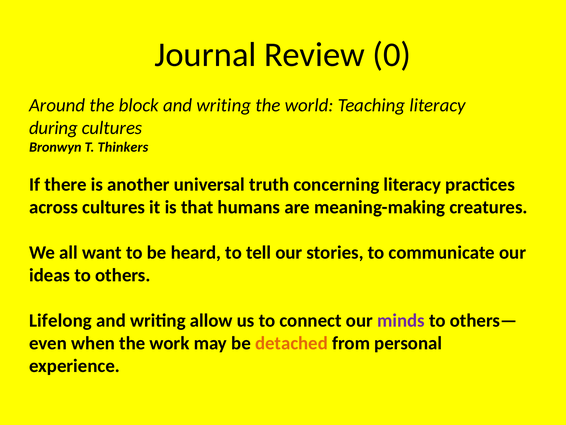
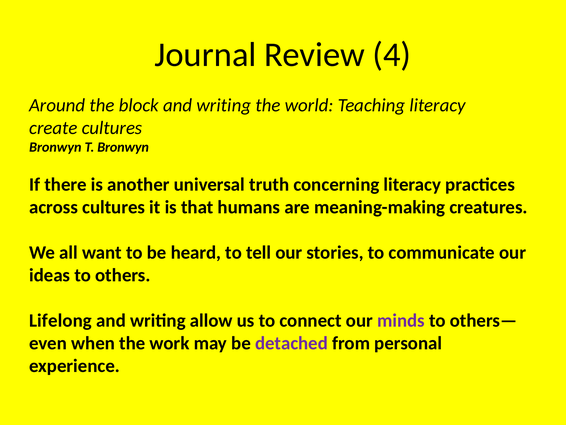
0: 0 -> 4 (392, 55)
during: during -> create (53, 128)
T Thinkers: Thinkers -> Bronwyn (123, 147)
detached colour: orange -> purple (291, 343)
